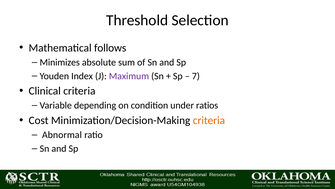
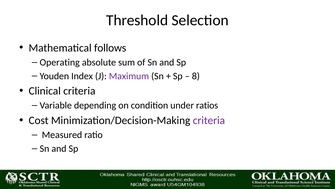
Minimizes: Minimizes -> Operating (60, 62)
7: 7 -> 8 (196, 76)
criteria colour: orange -> purple (209, 120)
Abnormal: Abnormal -> Measured (62, 134)
